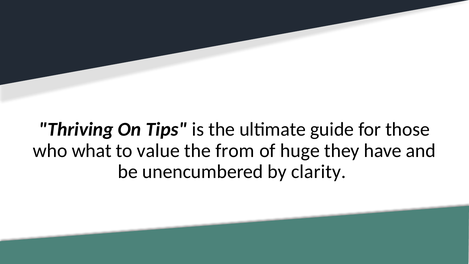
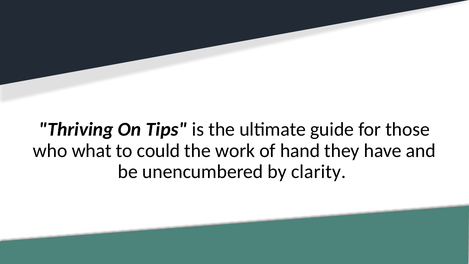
value: value -> could (158, 150)
from: from -> work (235, 150)
huge: huge -> hand (300, 150)
